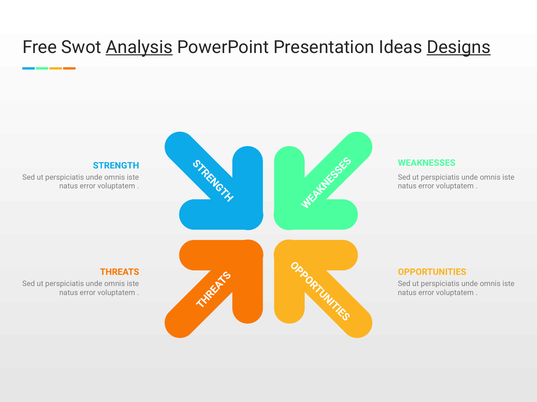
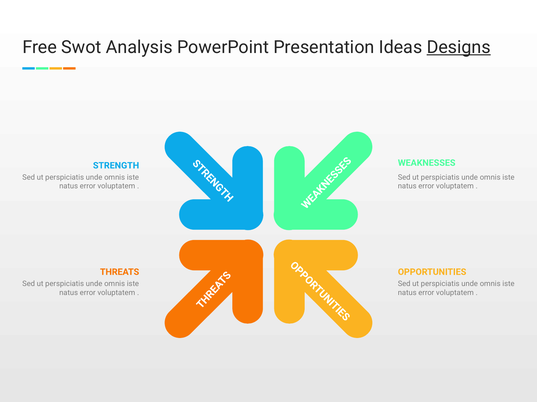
Analysis underline: present -> none (139, 47)
